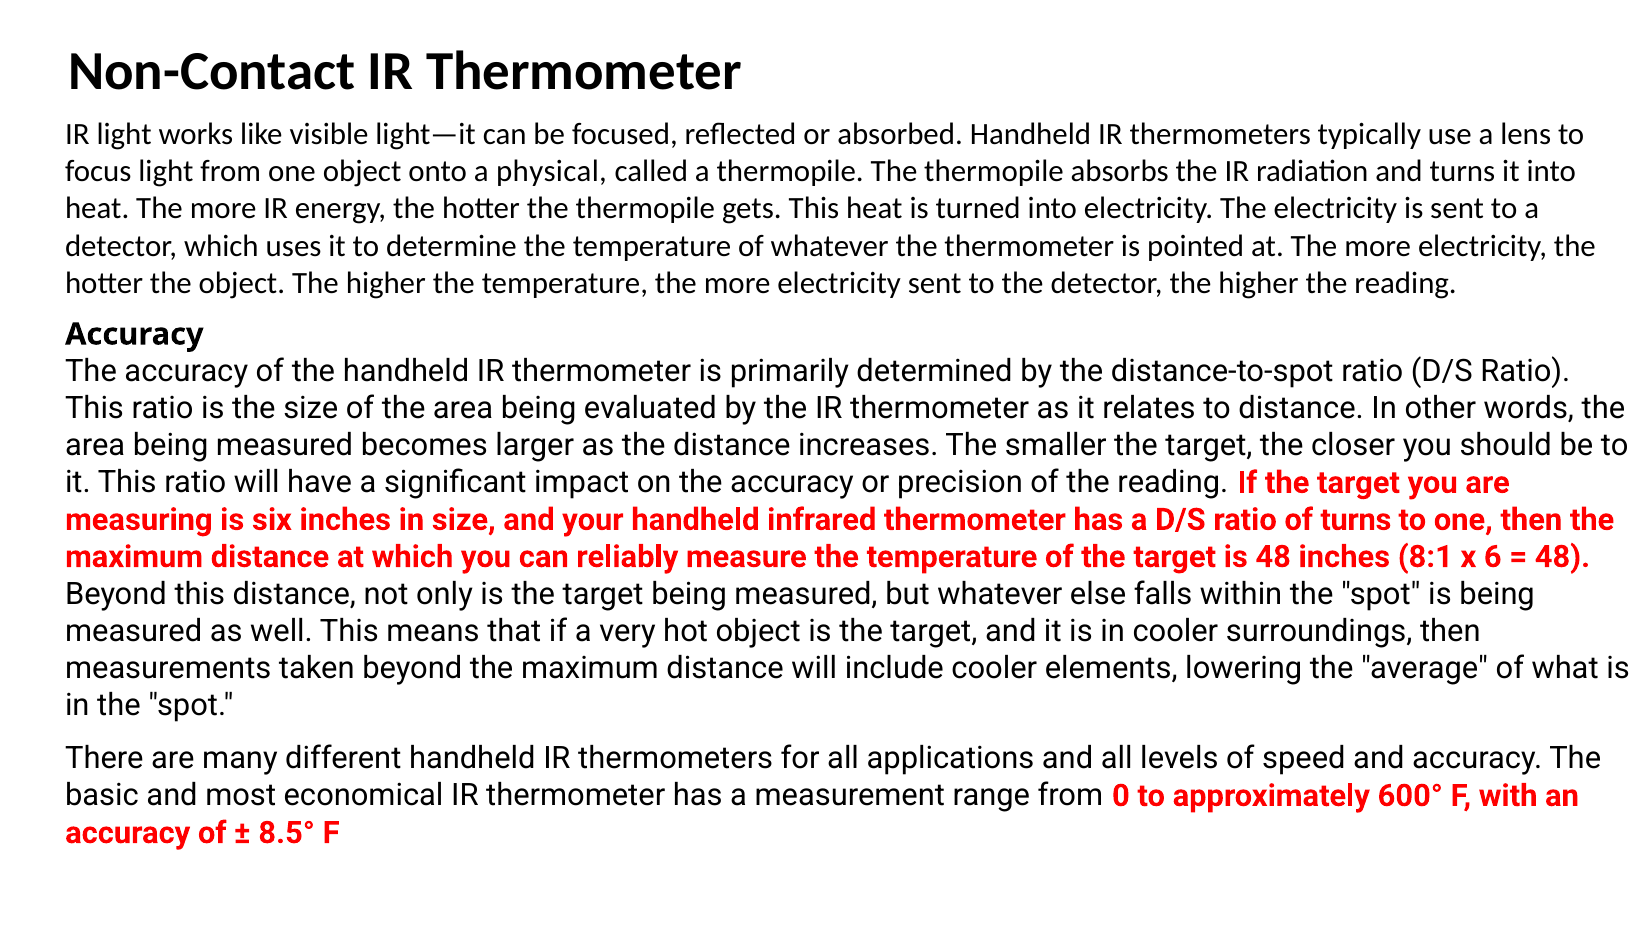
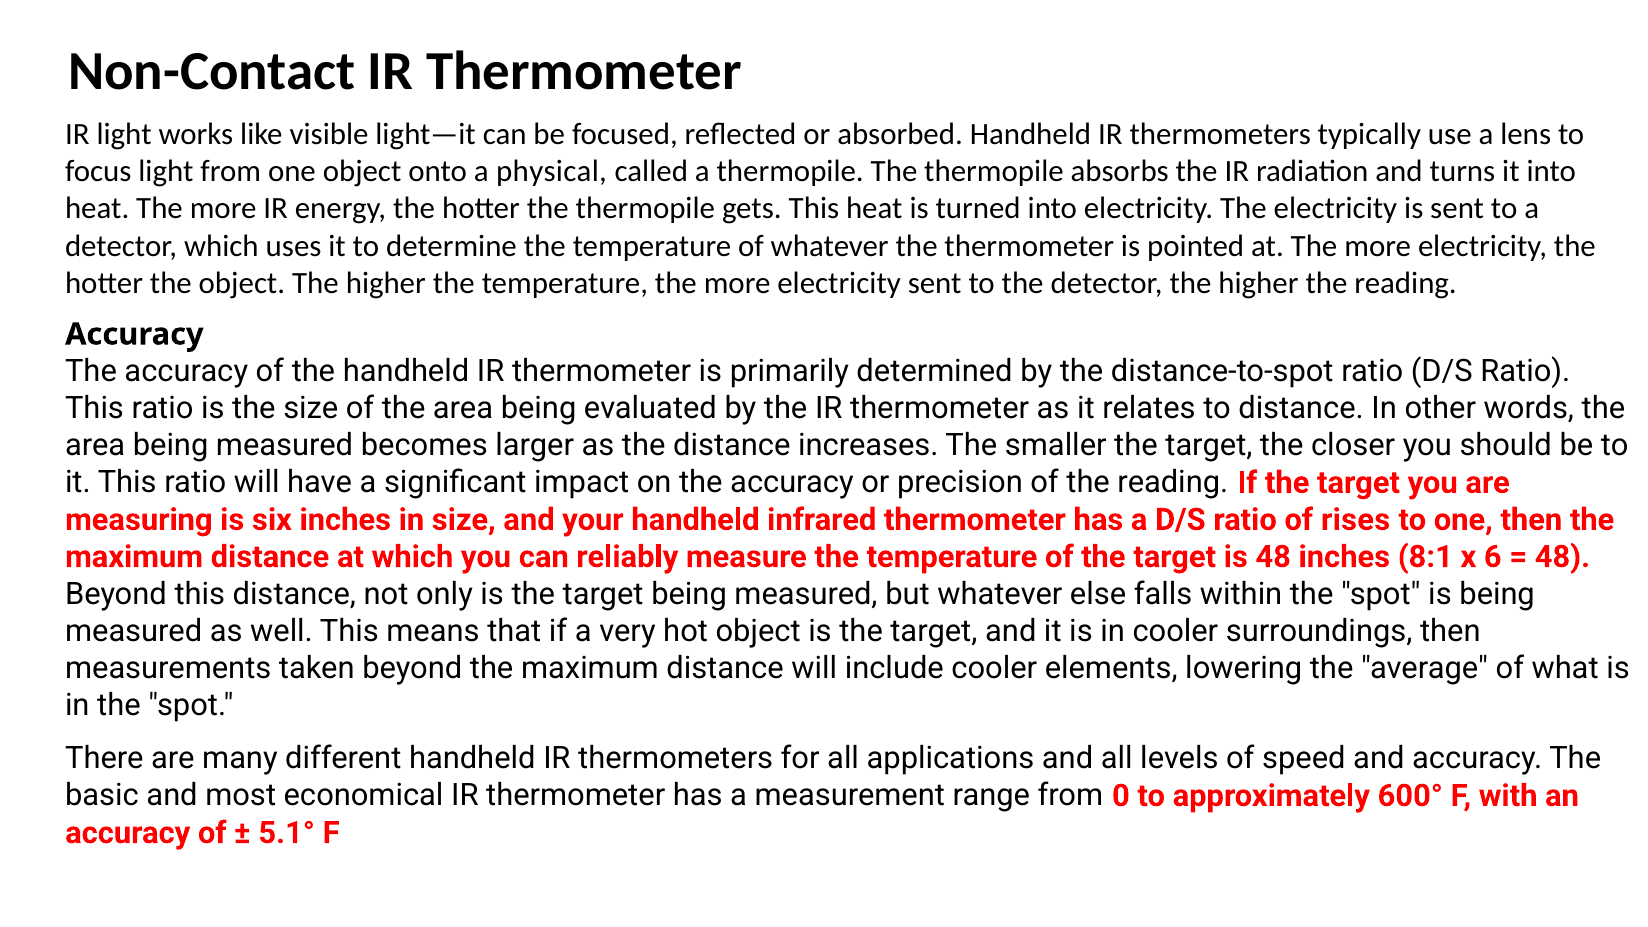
of turns: turns -> rises (1356, 520)
8.5°: 8.5° -> 5.1° (287, 833)
